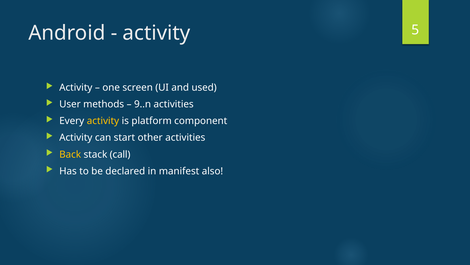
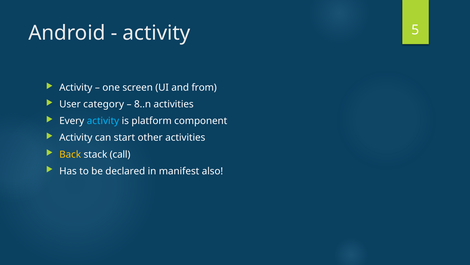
used: used -> from (204, 87)
methods: methods -> category (104, 104)
9..n: 9..n -> 8..n (143, 104)
activity colour: yellow -> light blue (103, 121)
